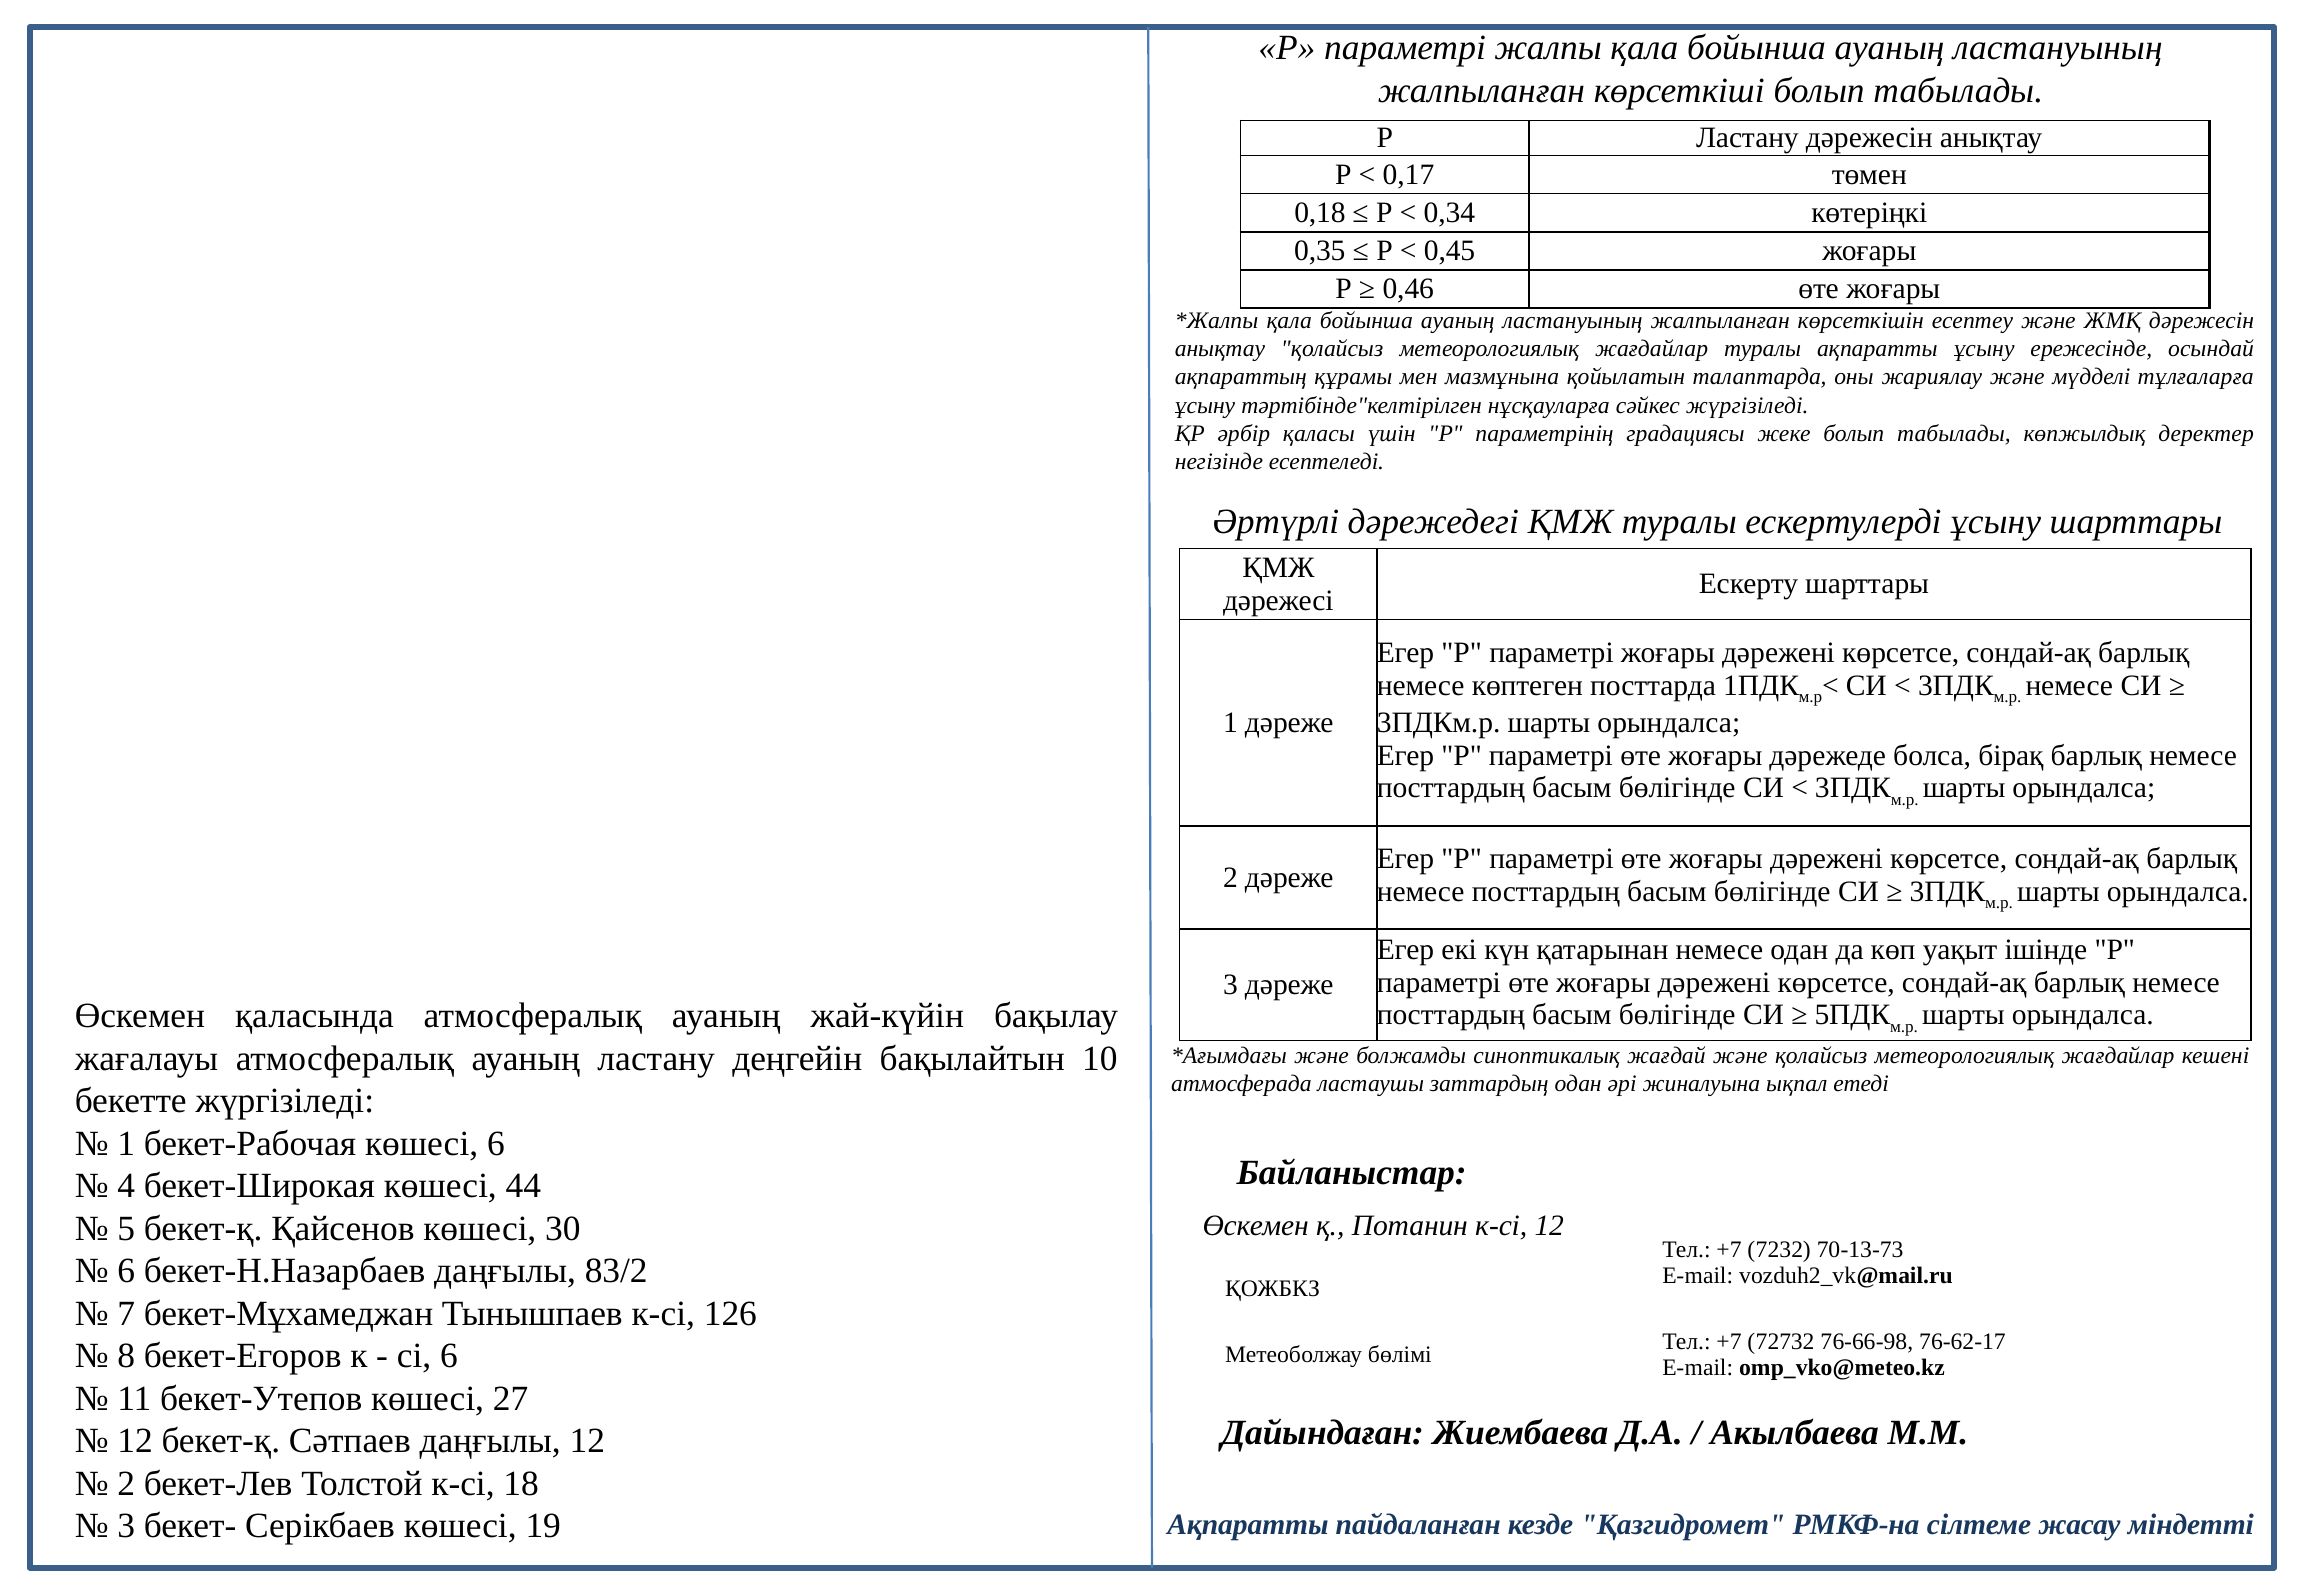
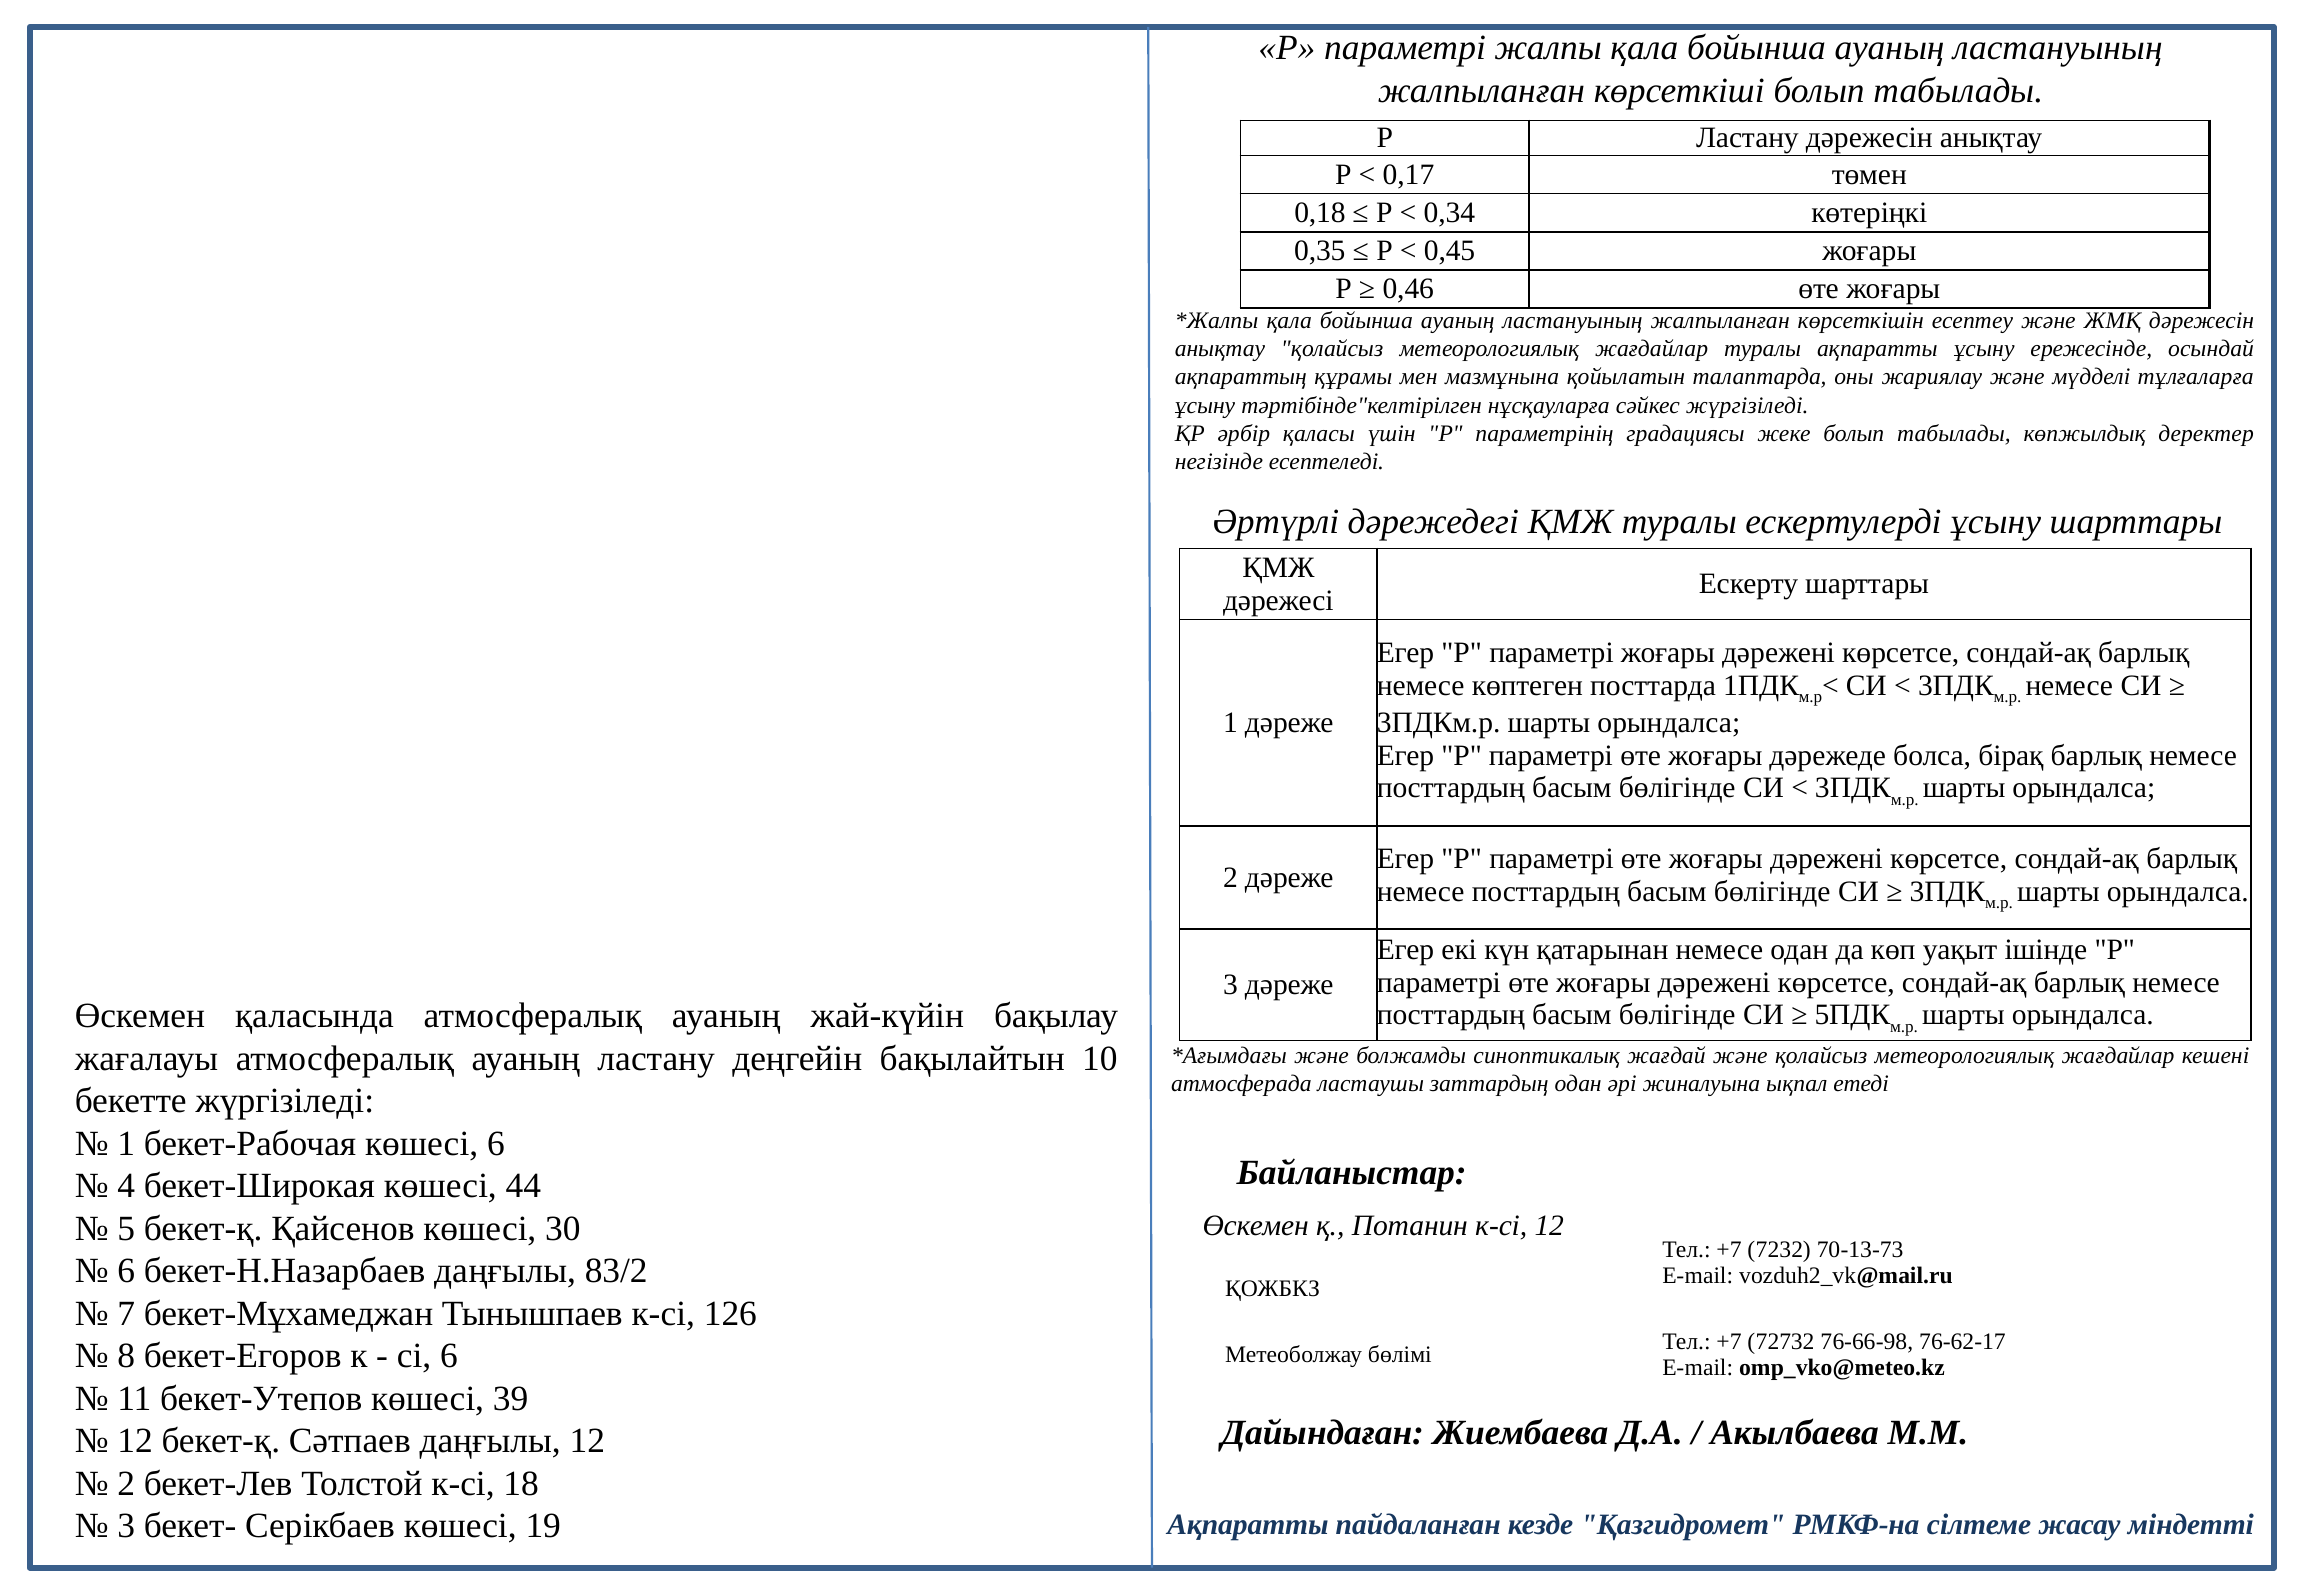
27: 27 -> 39 (511, 1399)
